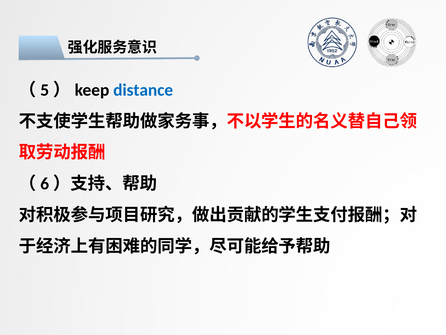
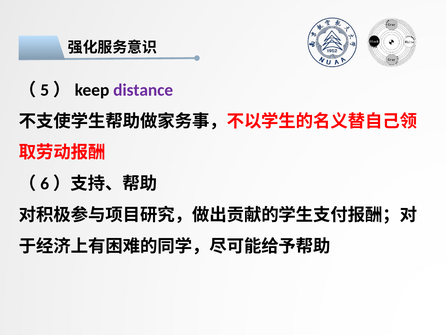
distance colour: blue -> purple (143, 90)
